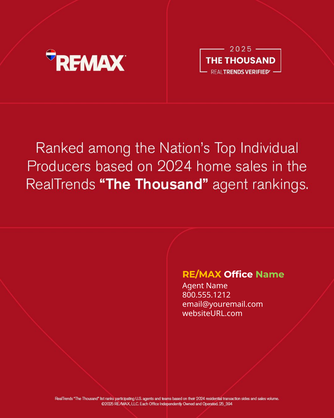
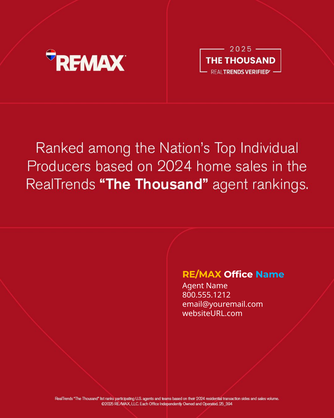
Name colour: light green -> light blue (270, 274)
